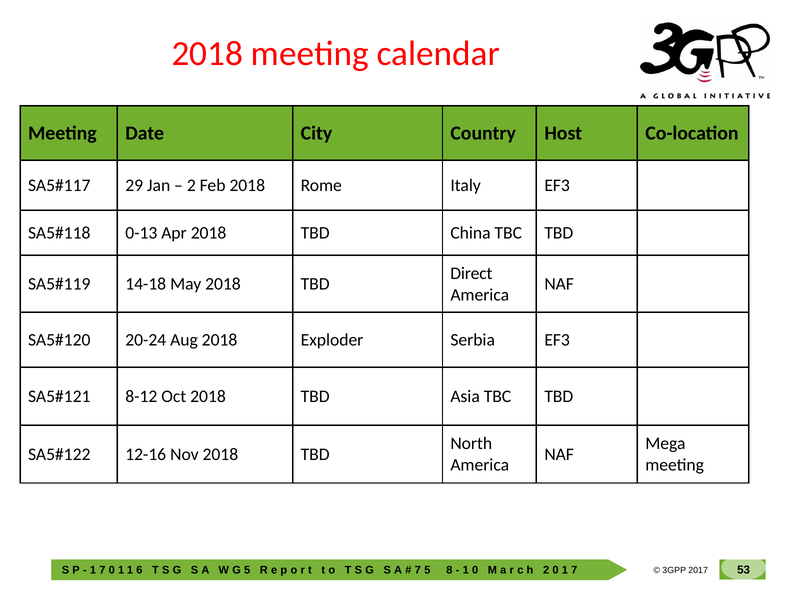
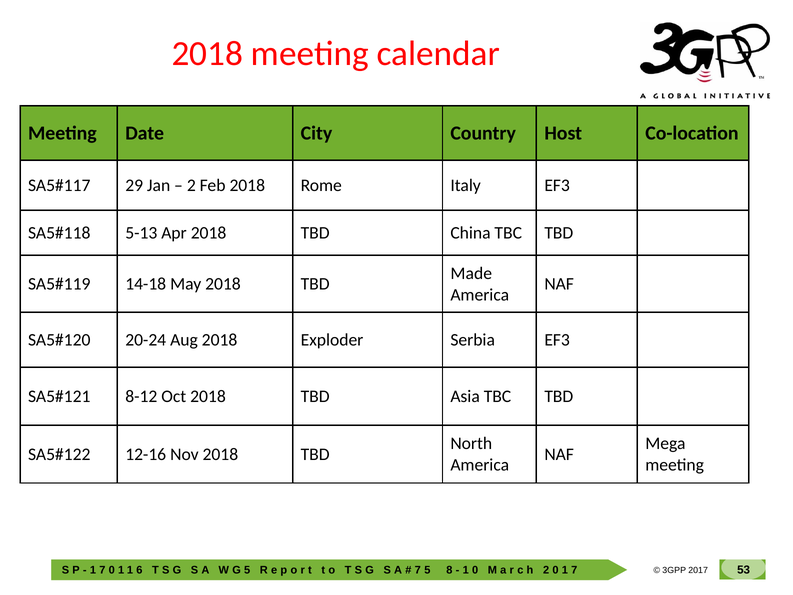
0-13: 0-13 -> 5-13 (141, 233)
Direct: Direct -> Made (471, 273)
